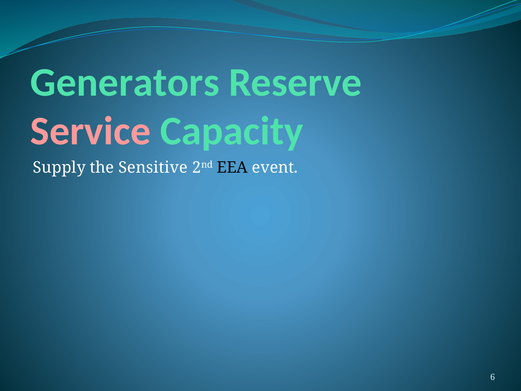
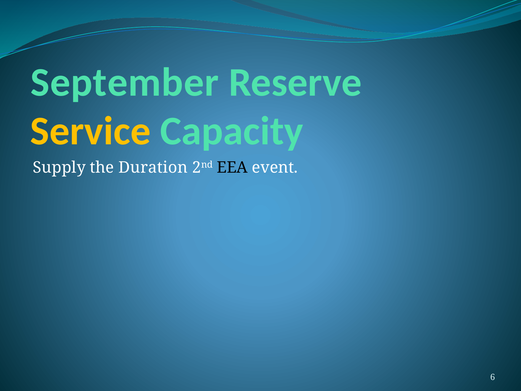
Generators: Generators -> September (125, 83)
Service colour: pink -> yellow (91, 131)
Sensitive: Sensitive -> Duration (153, 167)
